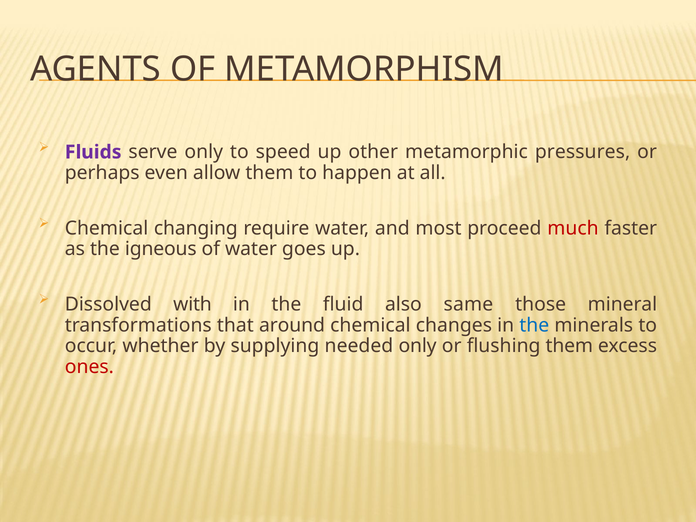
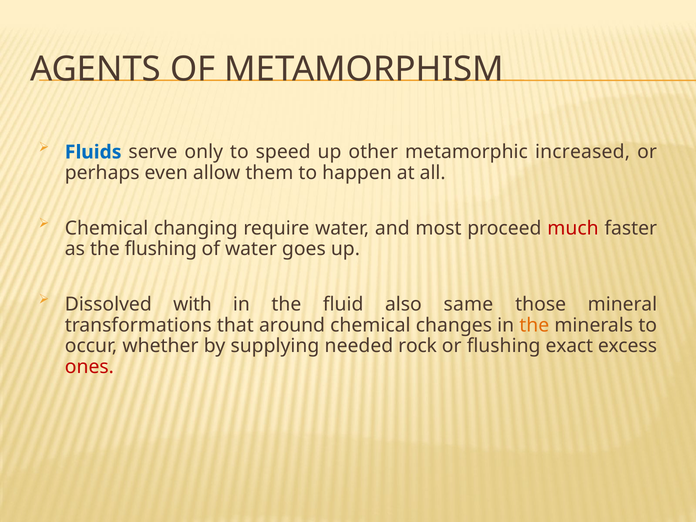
Fluids colour: purple -> blue (93, 152)
pressures: pressures -> increased (582, 152)
the igneous: igneous -> flushing (161, 249)
the colour: blue -> orange (534, 325)
needed only: only -> rock (418, 346)
flushing them: them -> exact (569, 346)
